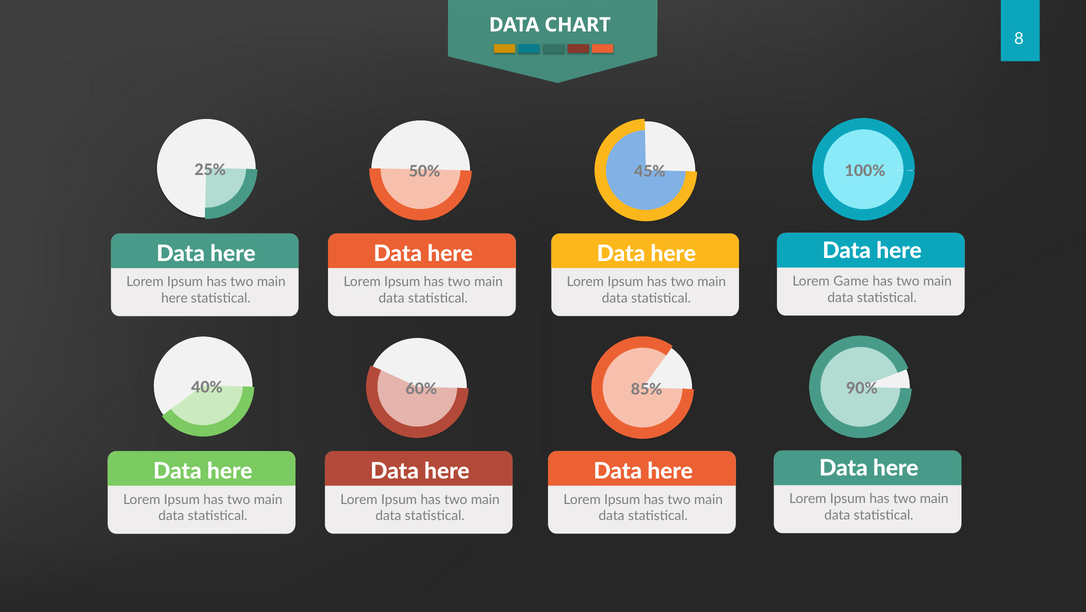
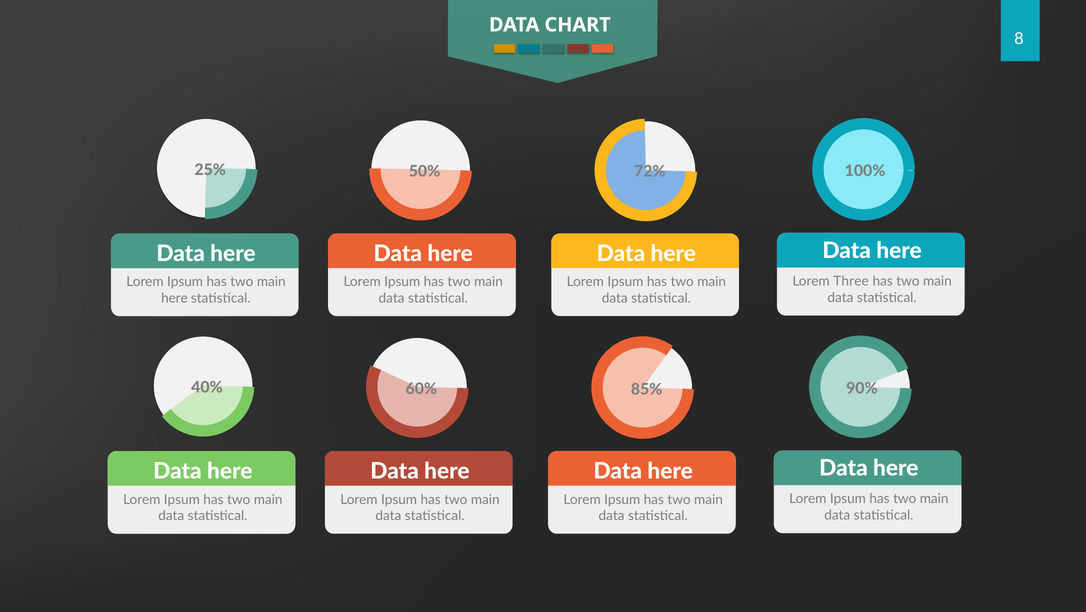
45%: 45% -> 72% (650, 172)
Game: Game -> Three (851, 282)
